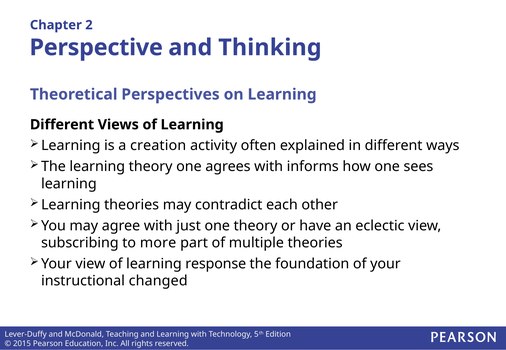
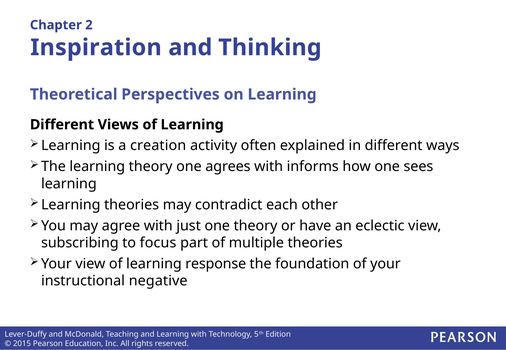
Perspective: Perspective -> Inspiration (96, 48)
more: more -> focus (158, 243)
changed: changed -> negative (158, 281)
